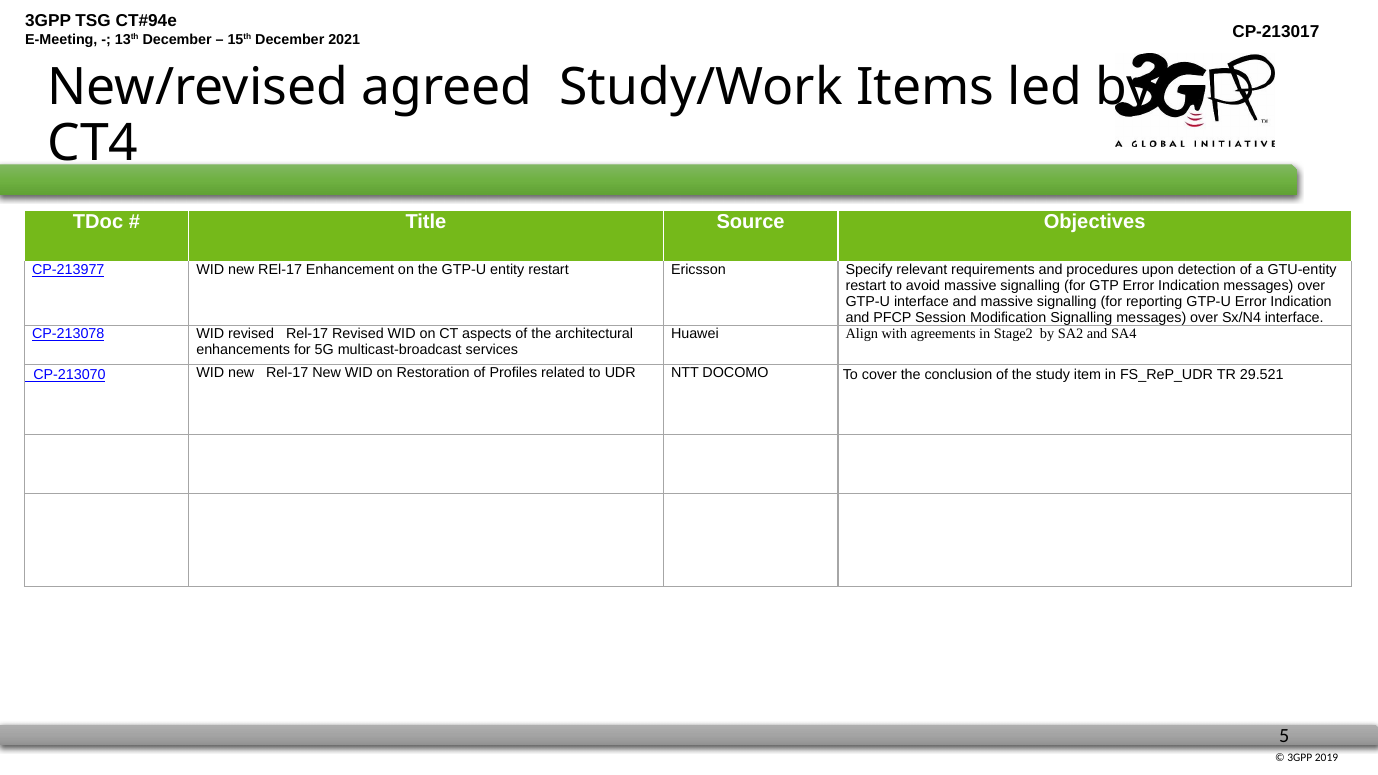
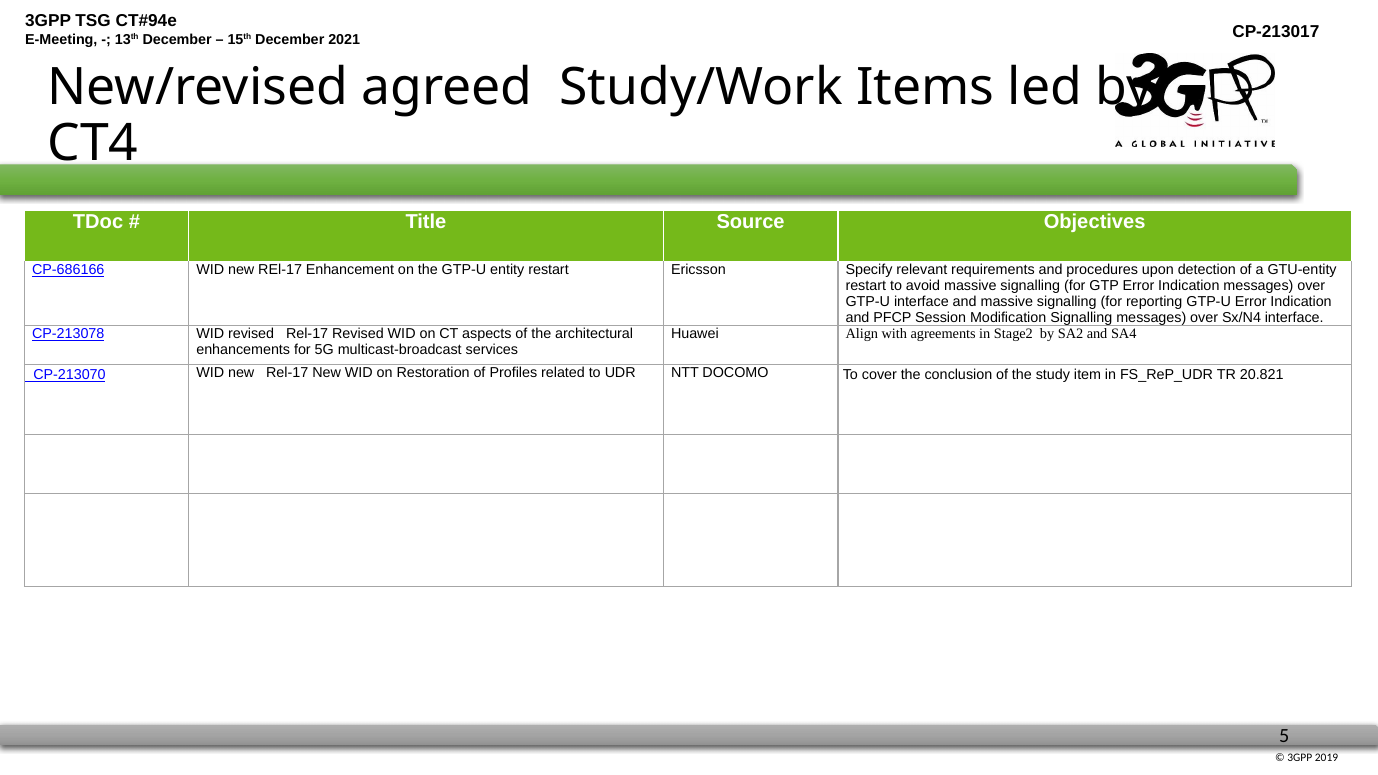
CP-213977: CP-213977 -> CP-686166 (68, 270)
29.521: 29.521 -> 20.821 (1262, 375)
